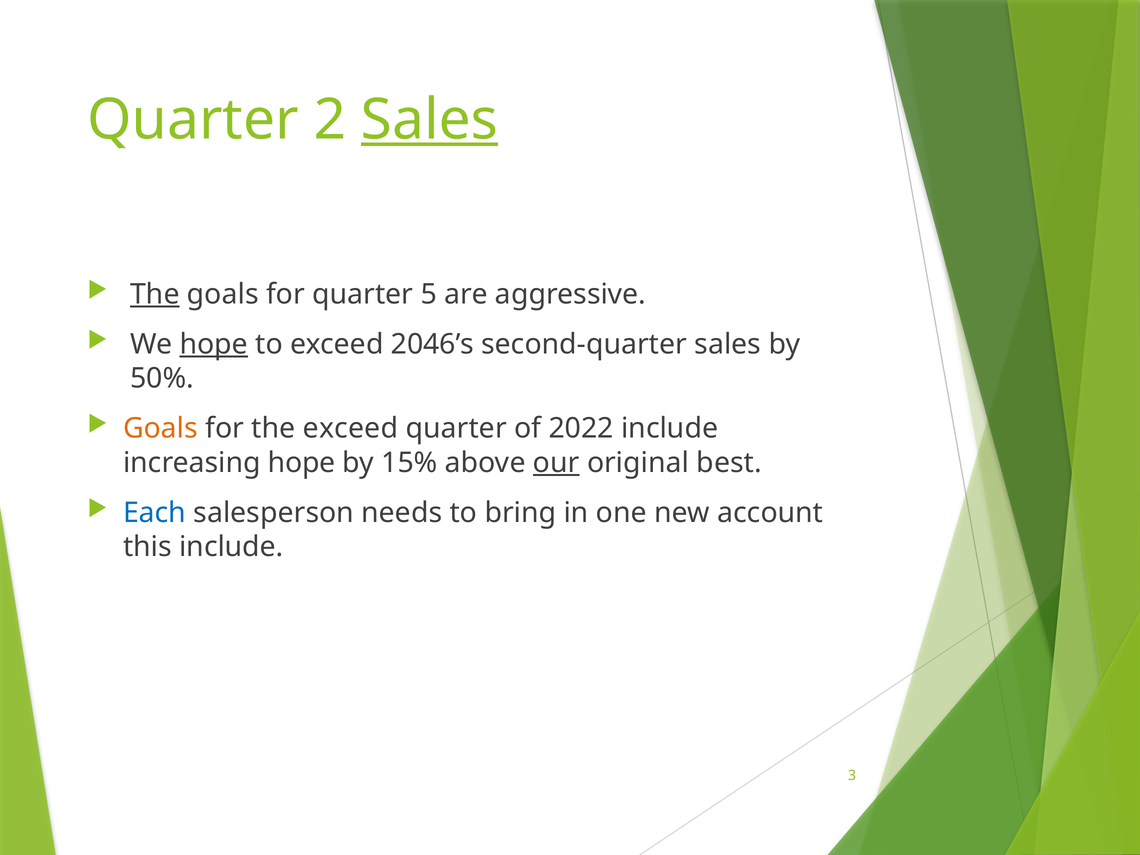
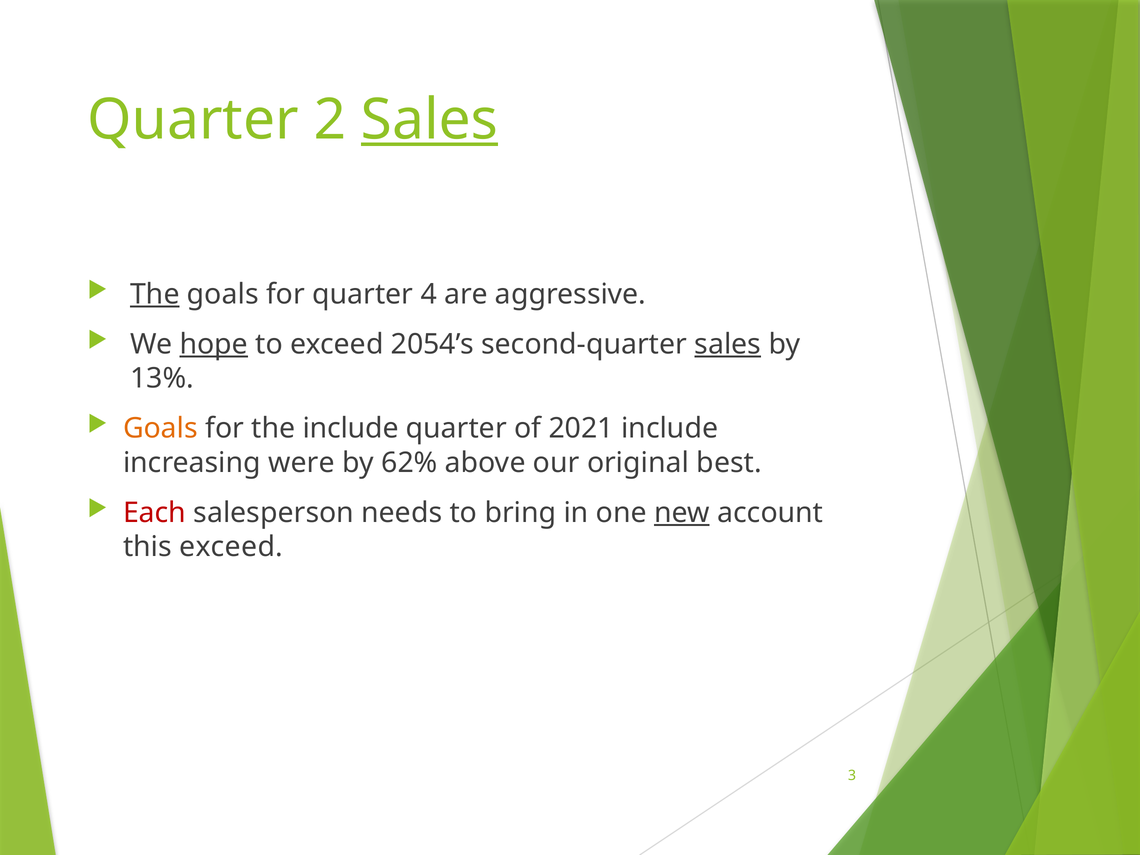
5: 5 -> 4 (429, 294)
2046’s: 2046’s -> 2054’s (432, 344)
sales underline: none -> present (728, 344)
50%: 50% -> 13% (162, 378)
the exceed: exceed -> include (351, 428)
2022: 2022 -> 2021 (581, 428)
increasing hope: hope -> were (302, 463)
15%: 15% -> 62% (409, 463)
our underline: present -> none (556, 463)
Each colour: blue -> red (155, 513)
new underline: none -> present (682, 513)
this include: include -> exceed (231, 547)
